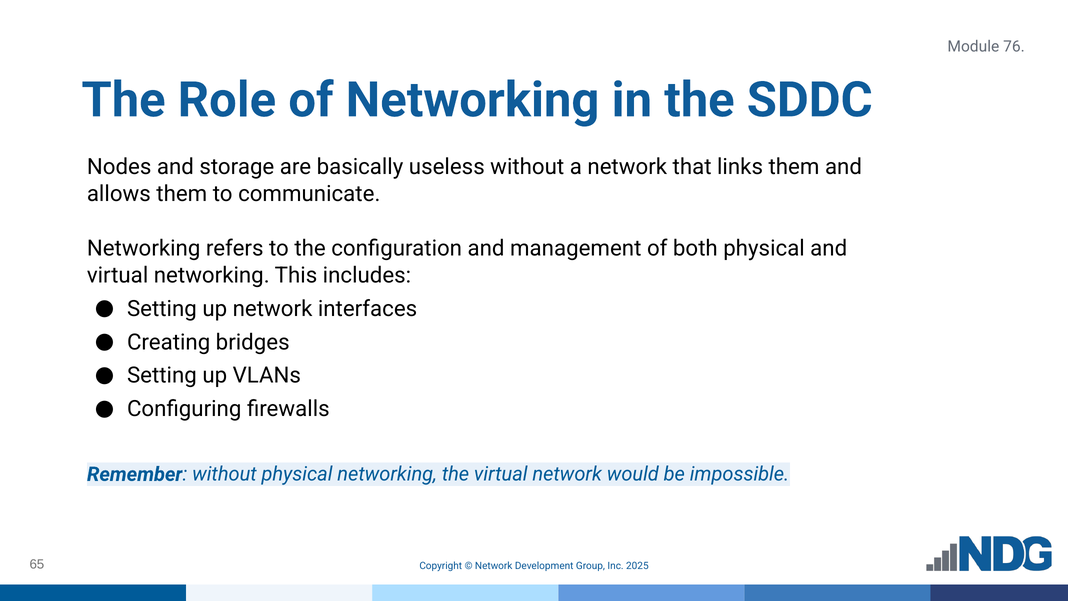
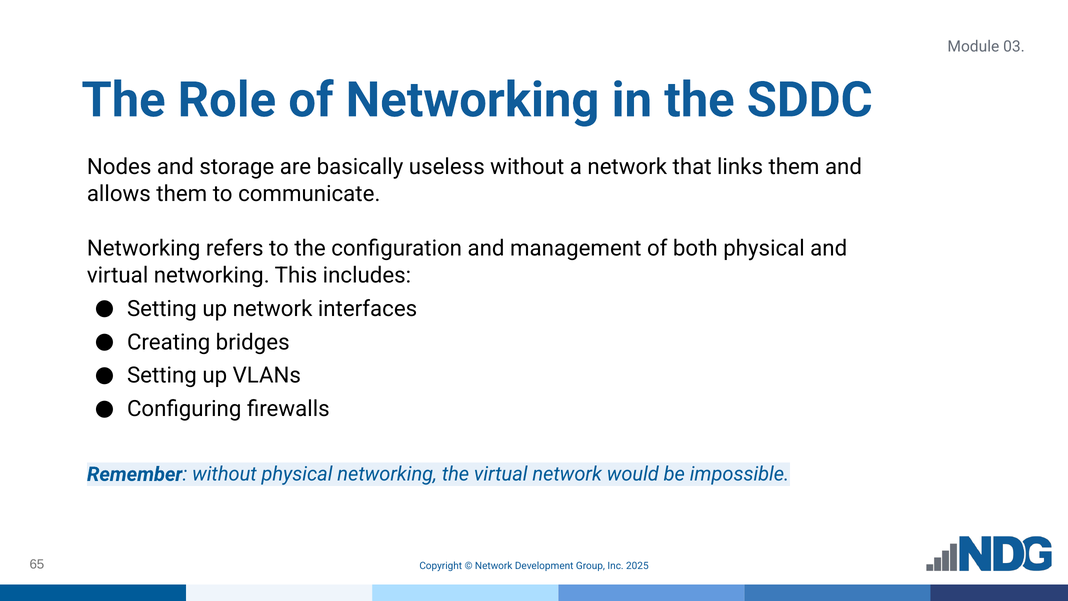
76: 76 -> 03 (1014, 46)
